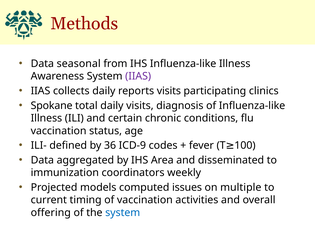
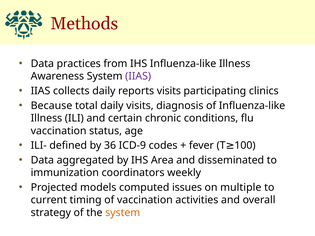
seasonal: seasonal -> practices (79, 64)
Spokane: Spokane -> Because (52, 106)
offering: offering -> strategy (51, 213)
system colour: blue -> orange (123, 213)
